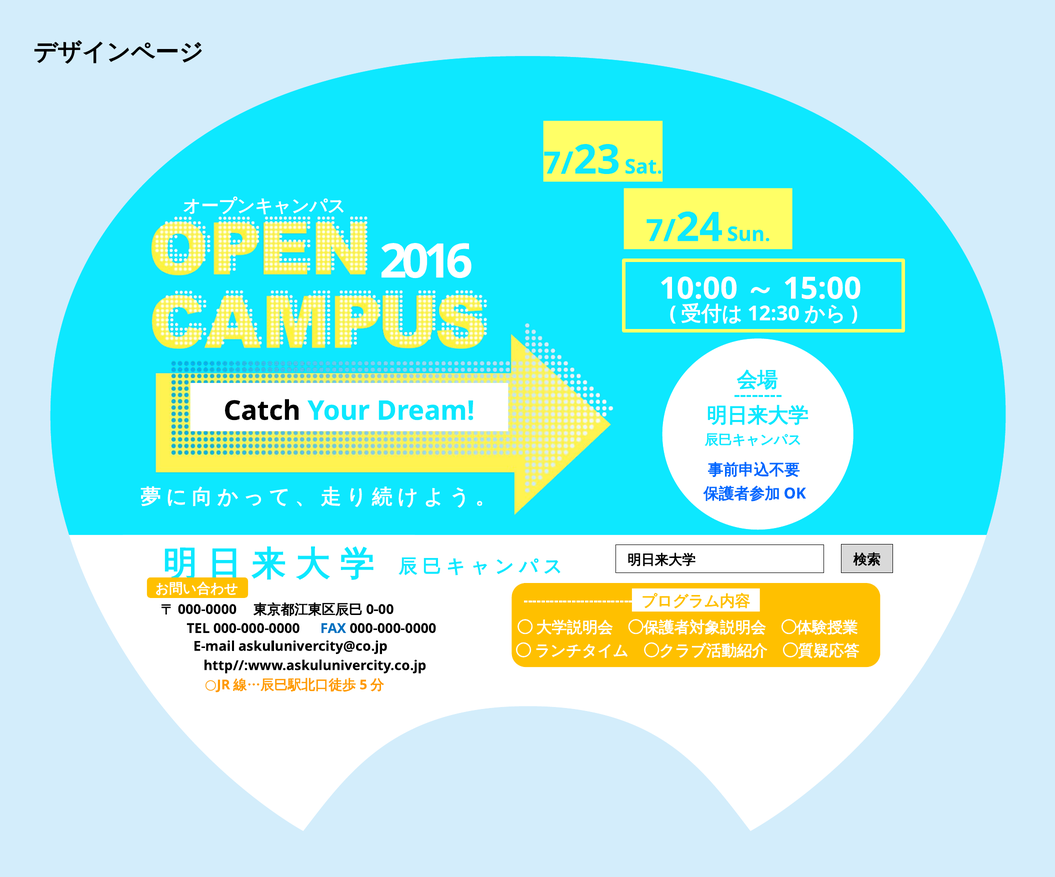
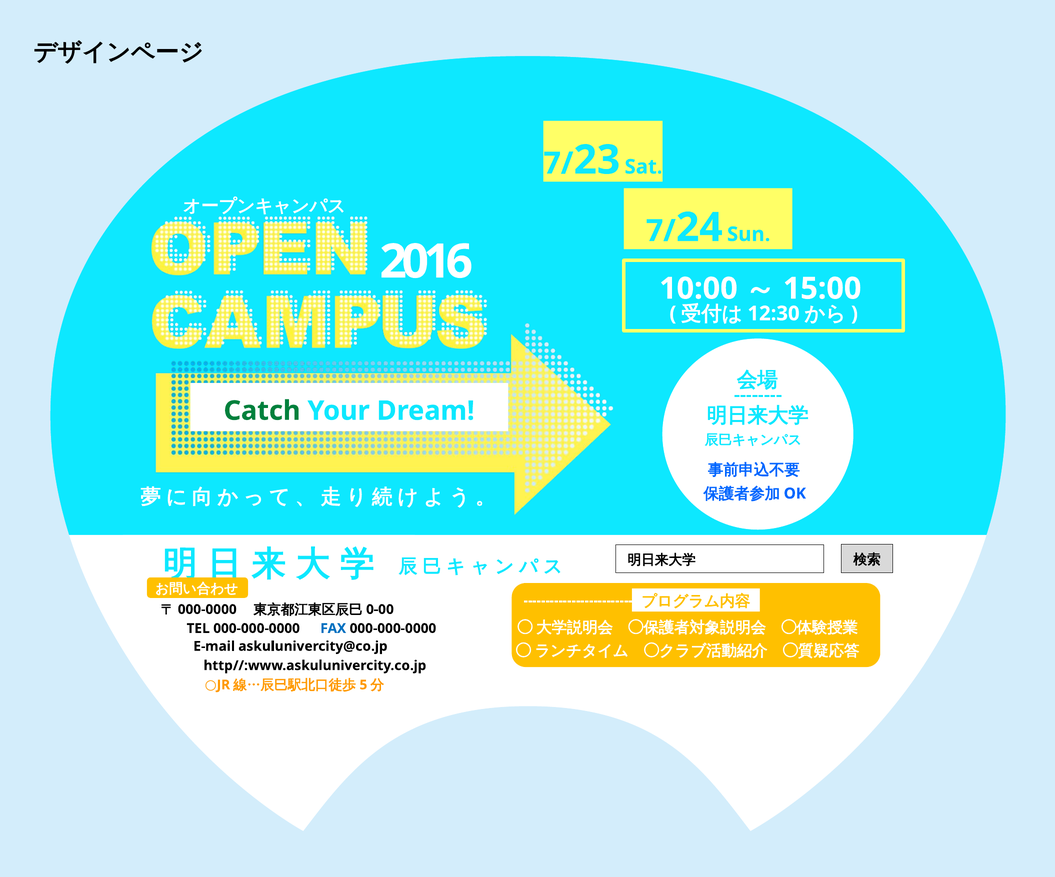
Catch colour: black -> green (262, 411)
